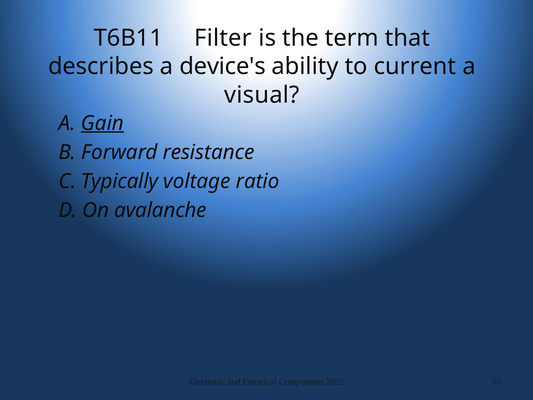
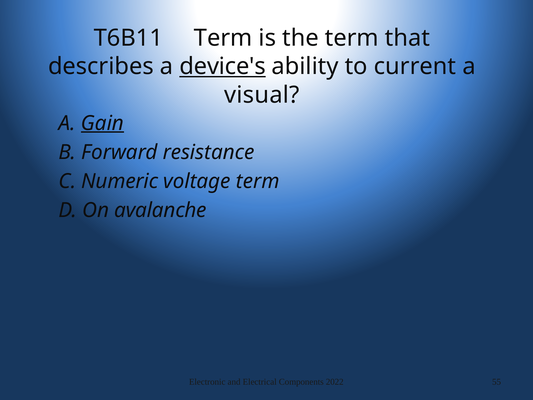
T6B11 Filter: Filter -> Term (223, 38)
device's underline: none -> present (223, 66)
Typically: Typically -> Numeric (120, 181)
voltage ratio: ratio -> term (258, 181)
